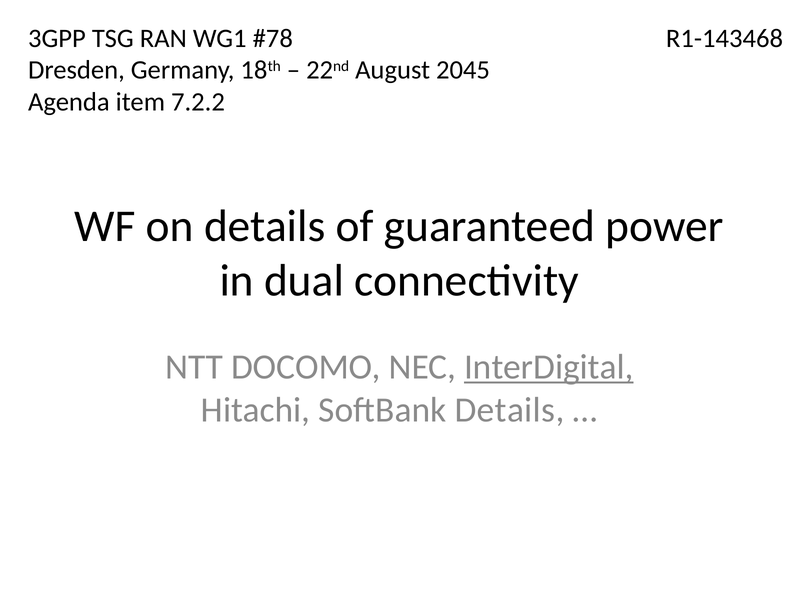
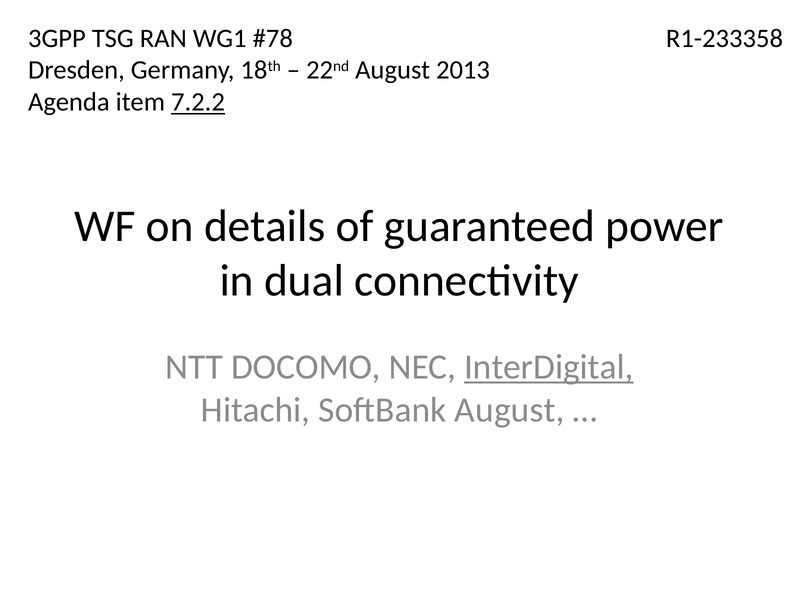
R1-143468: R1-143468 -> R1-233358 (724, 38)
2045: 2045 -> 2013 (463, 70)
7.2.2 underline: none -> present (198, 102)
SoftBank Details: Details -> August (510, 410)
